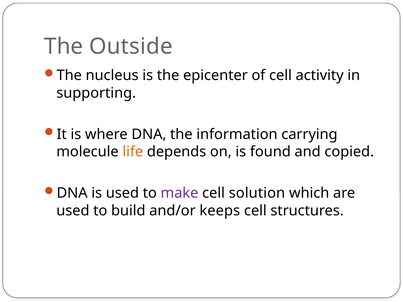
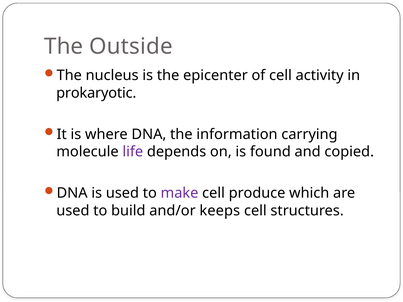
supporting: supporting -> prokaryotic (96, 93)
life colour: orange -> purple (133, 152)
solution: solution -> produce (257, 193)
